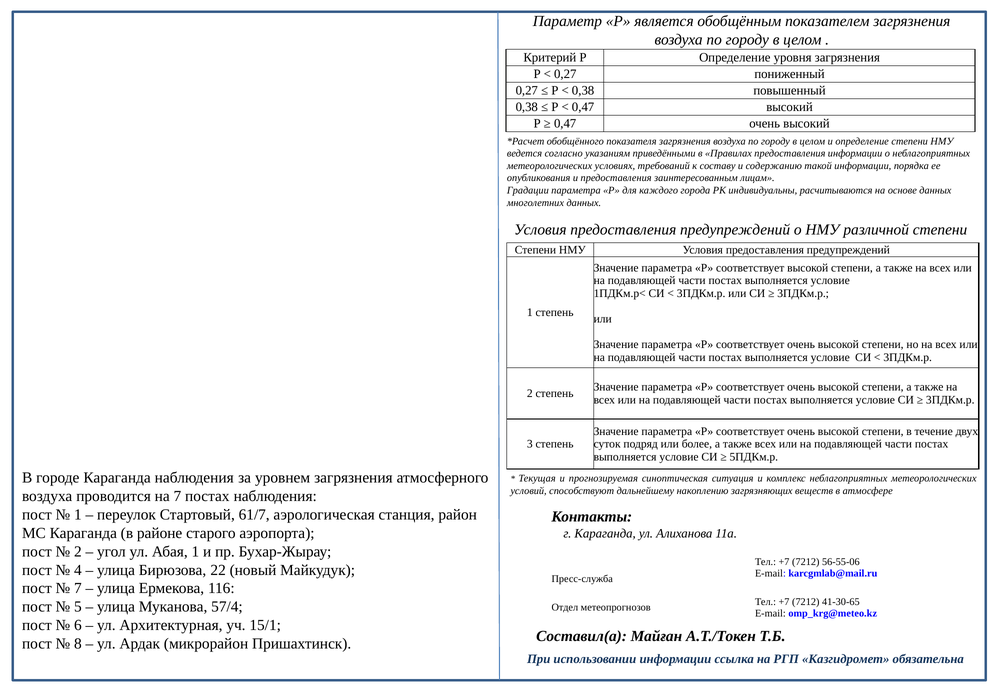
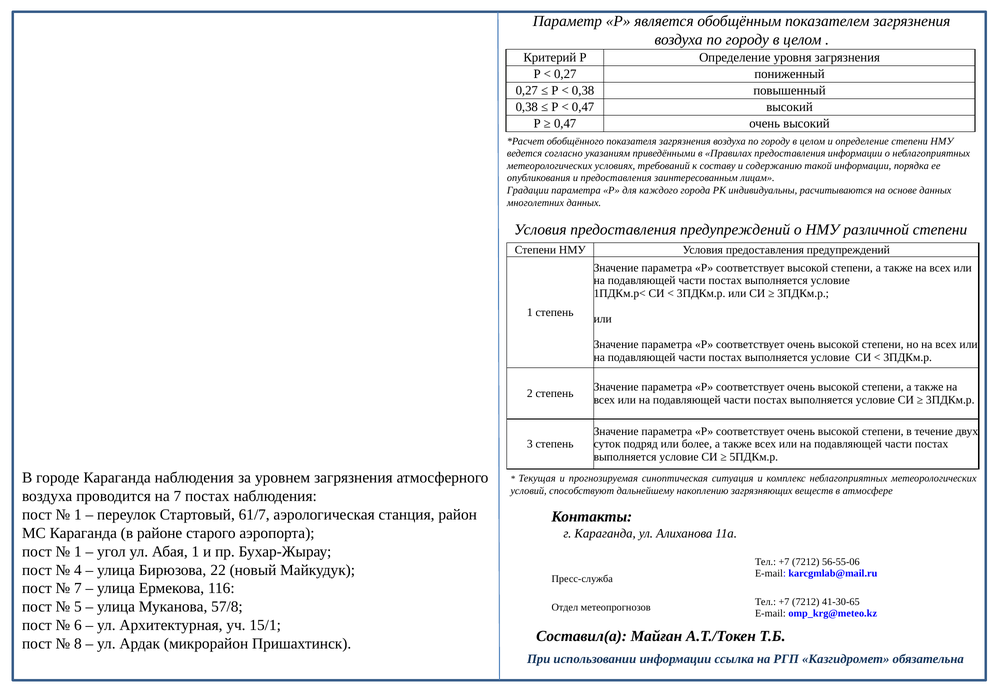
2: 2 -> 1 (78, 551)
57/4: 57/4 -> 57/8 (227, 607)
